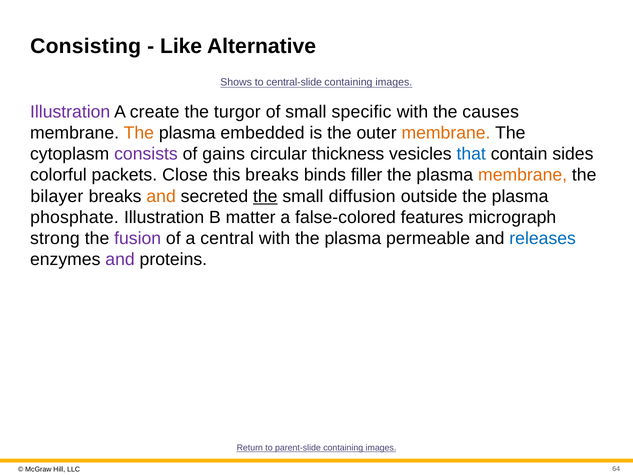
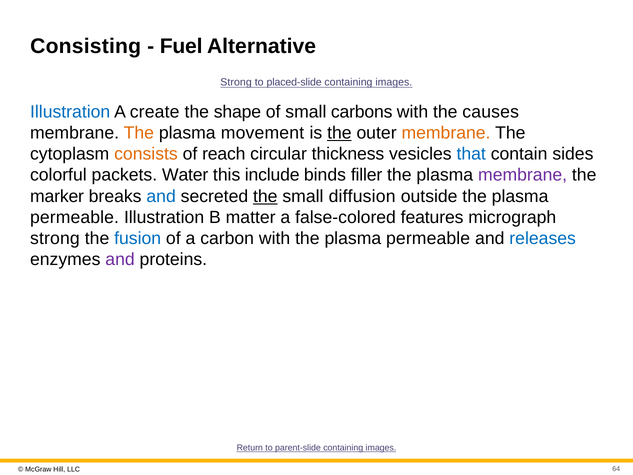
Like: Like -> Fuel (181, 46)
Shows: Shows -> Strong (236, 82)
central-slide: central-slide -> placed-slide (294, 82)
Illustration colour: purple -> blue (70, 112)
turgor: turgor -> shape (237, 112)
specific: specific -> carbons (362, 112)
embedded: embedded -> movement (262, 133)
the underline: none -> present (339, 133)
consists colour: purple -> orange (146, 154)
gains: gains -> reach (224, 154)
Close: Close -> Water (185, 175)
this breaks: breaks -> include (272, 175)
membrane colour: orange -> purple (523, 175)
bilayer: bilayer -> marker (57, 196)
and colour: orange -> blue (161, 196)
phosphate: phosphate -> permeable (75, 217)
fusion colour: purple -> blue (138, 238)
central: central -> carbon (227, 238)
